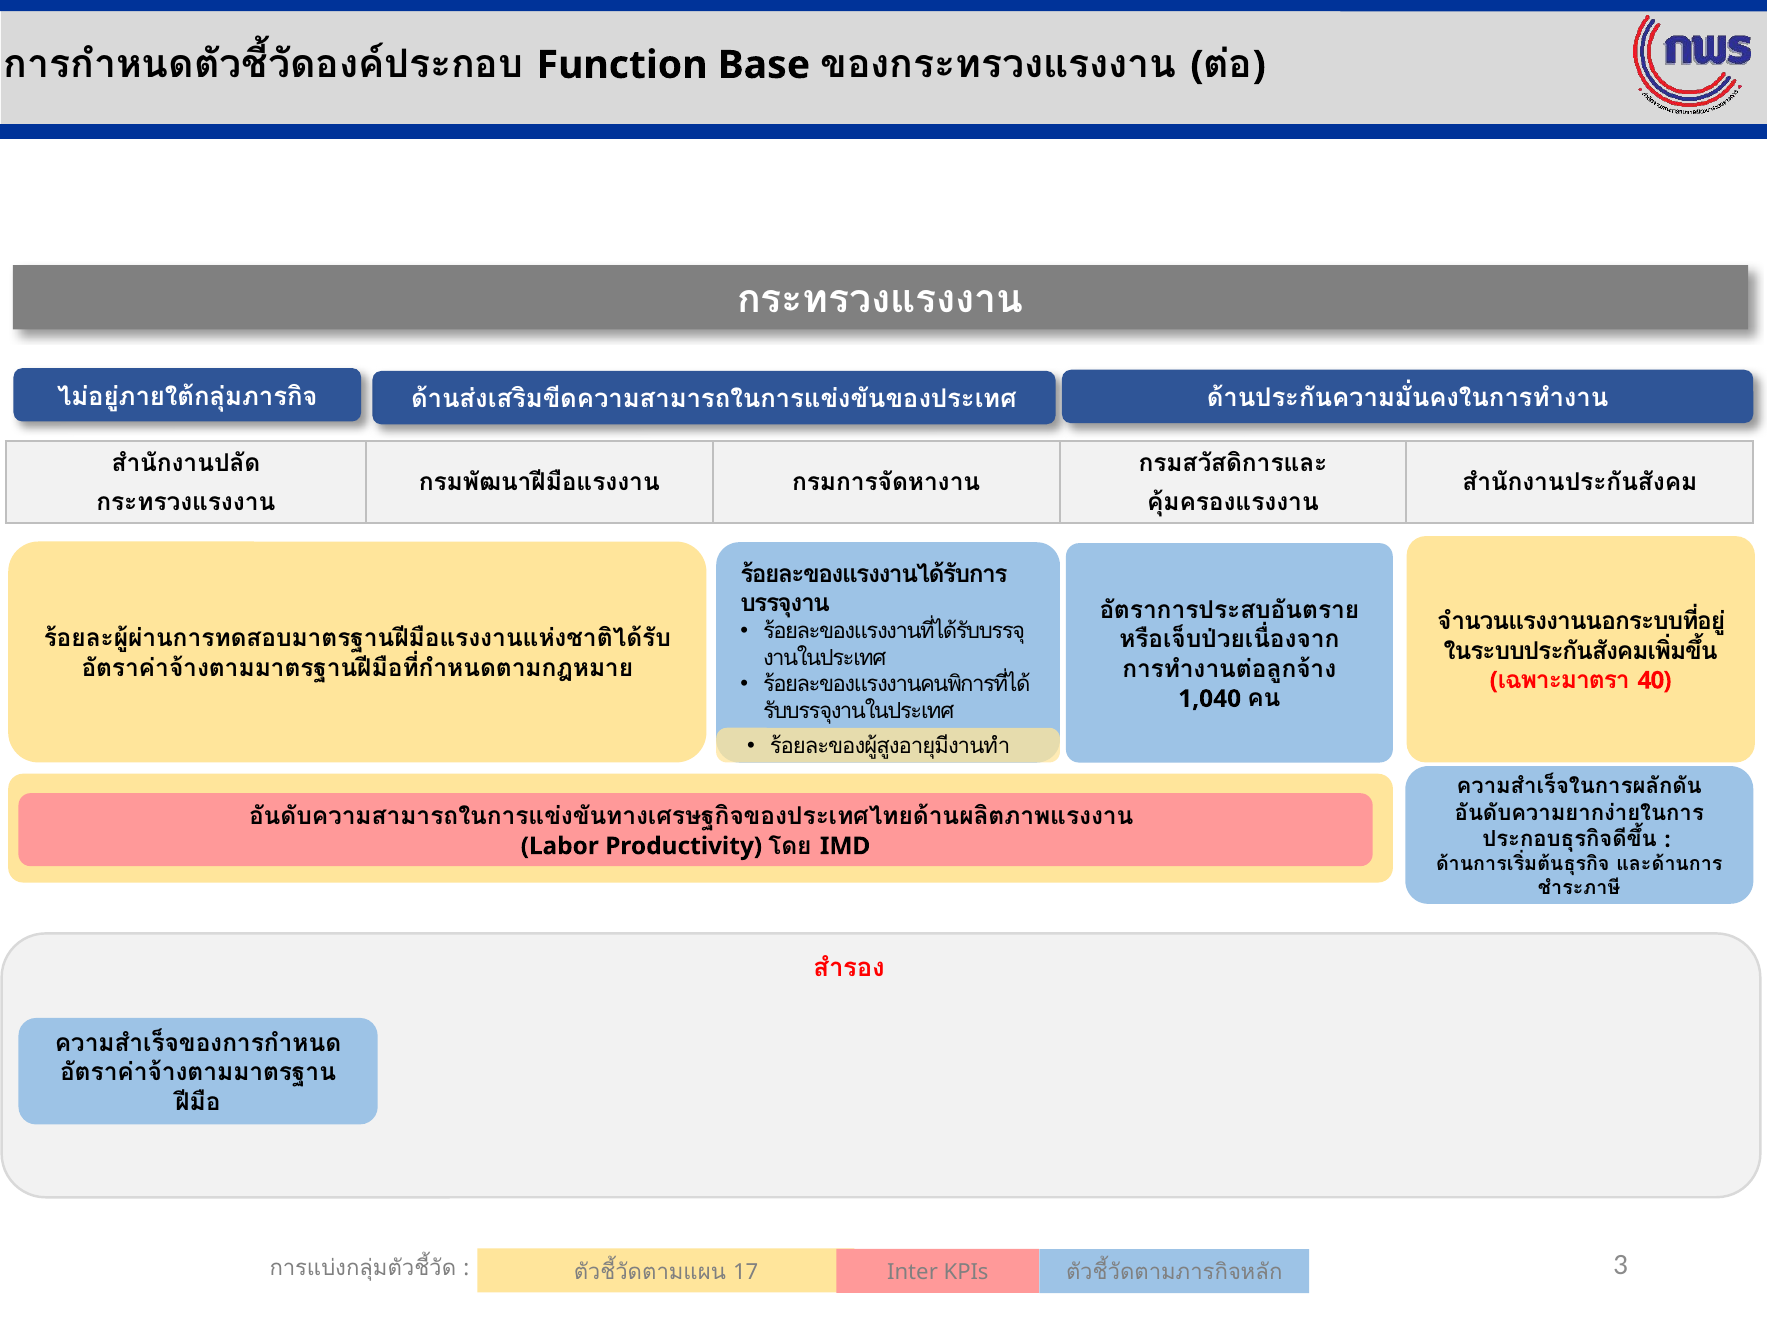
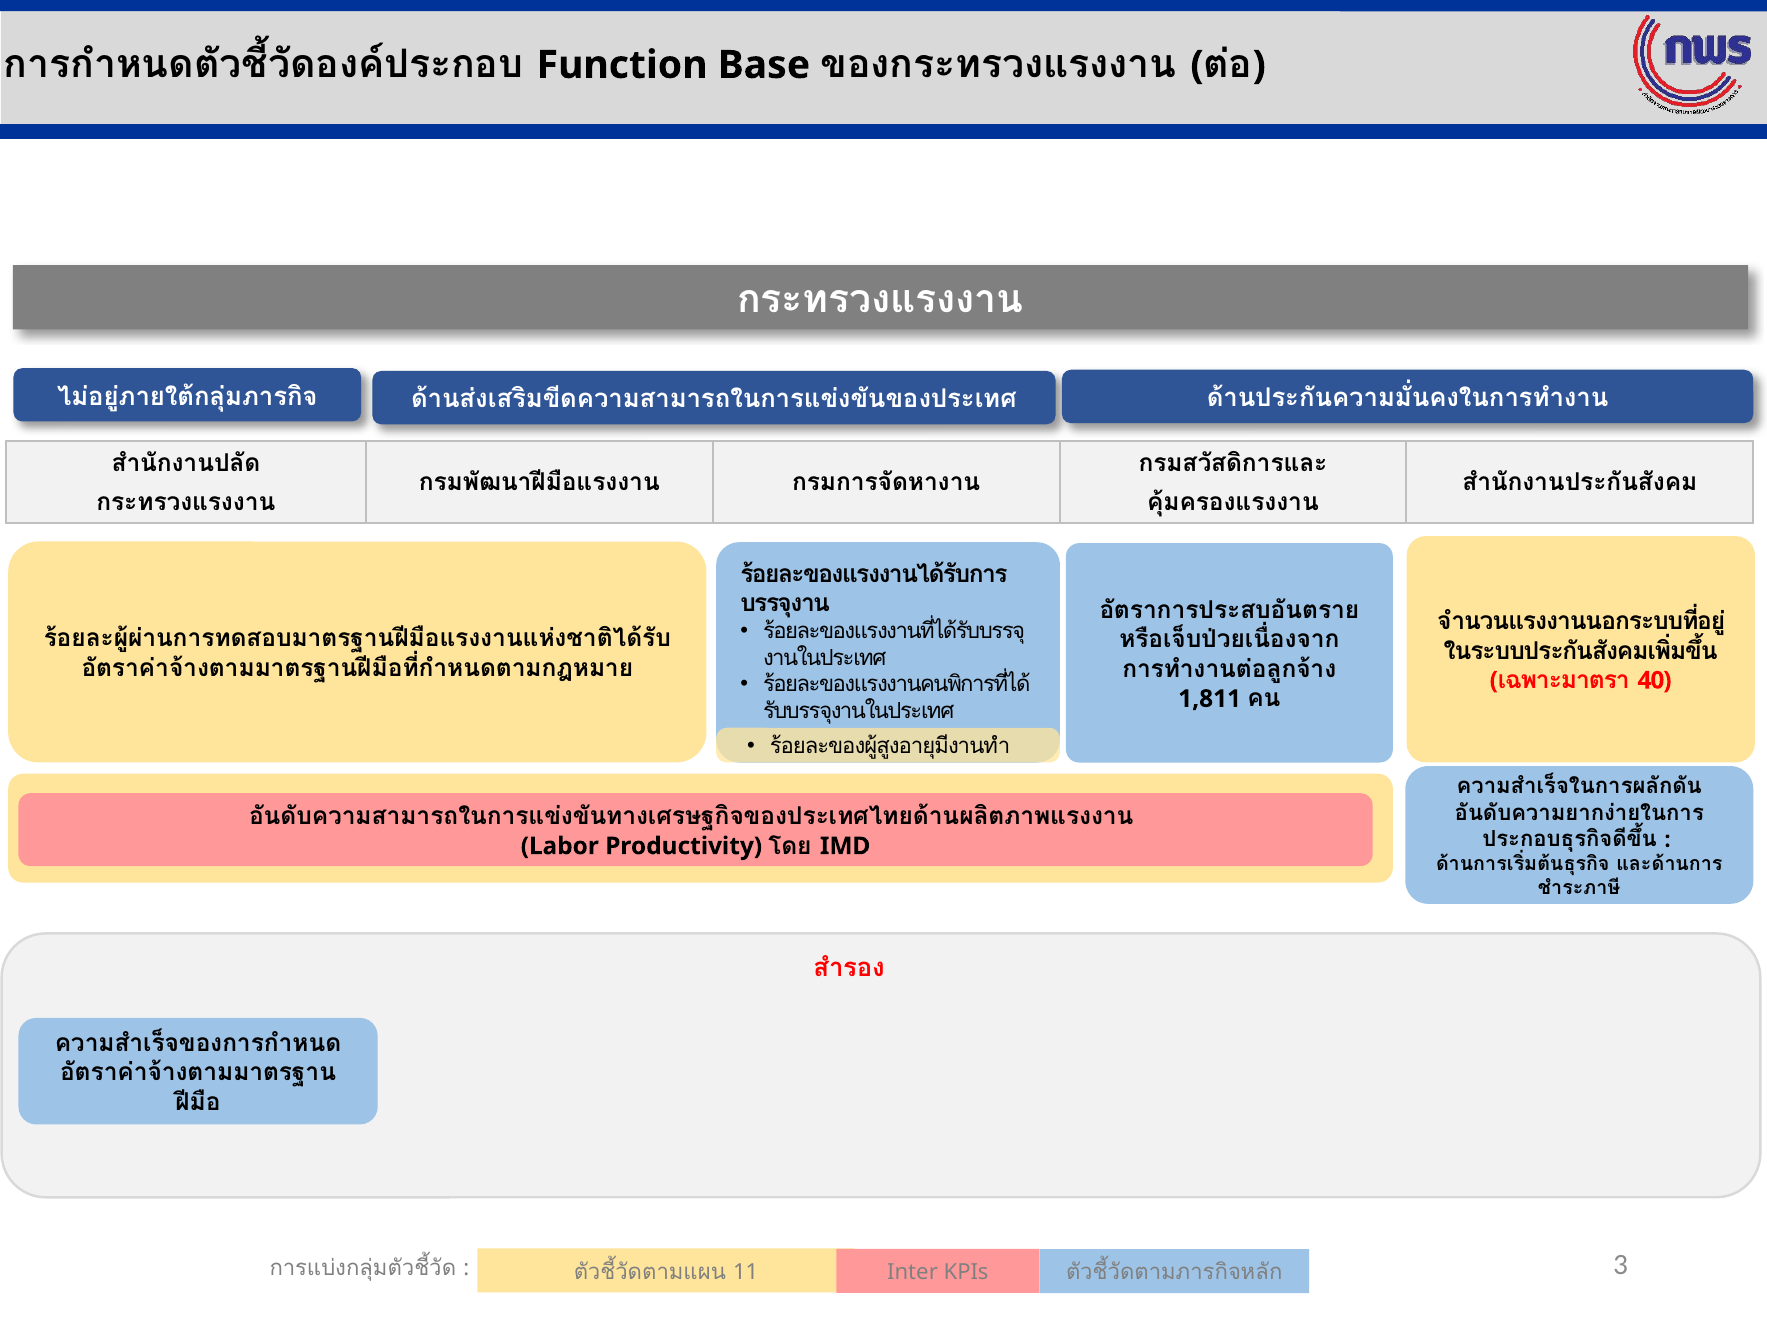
1,040: 1,040 -> 1,811 (1210, 699)
17: 17 -> 11 (746, 1272)
